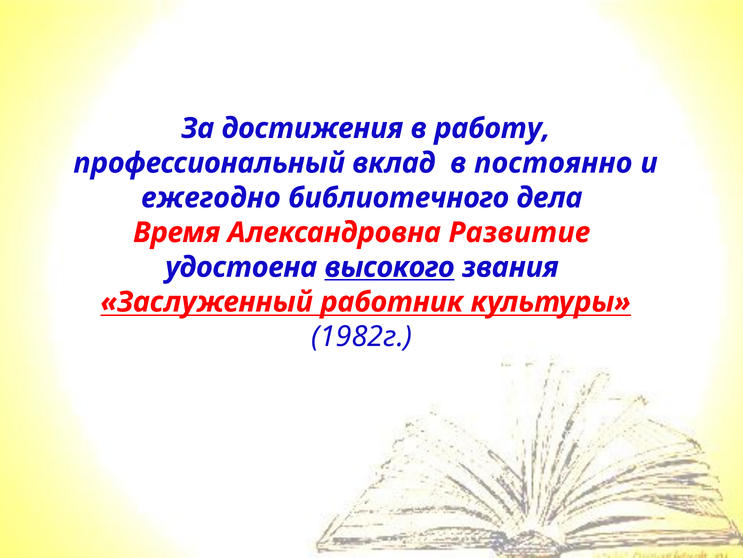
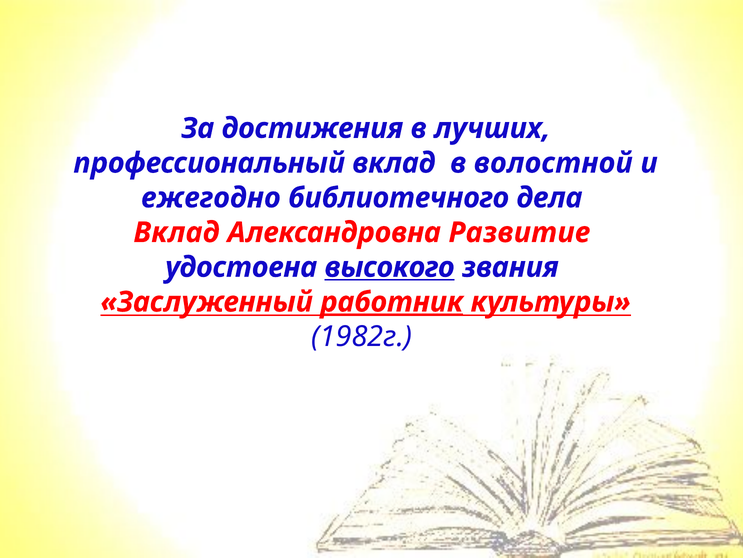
работу: работу -> лучших (492, 128)
постоянно: постоянно -> волостной (553, 163)
Время: Время -> Вклад (176, 232)
работник underline: none -> present (392, 302)
